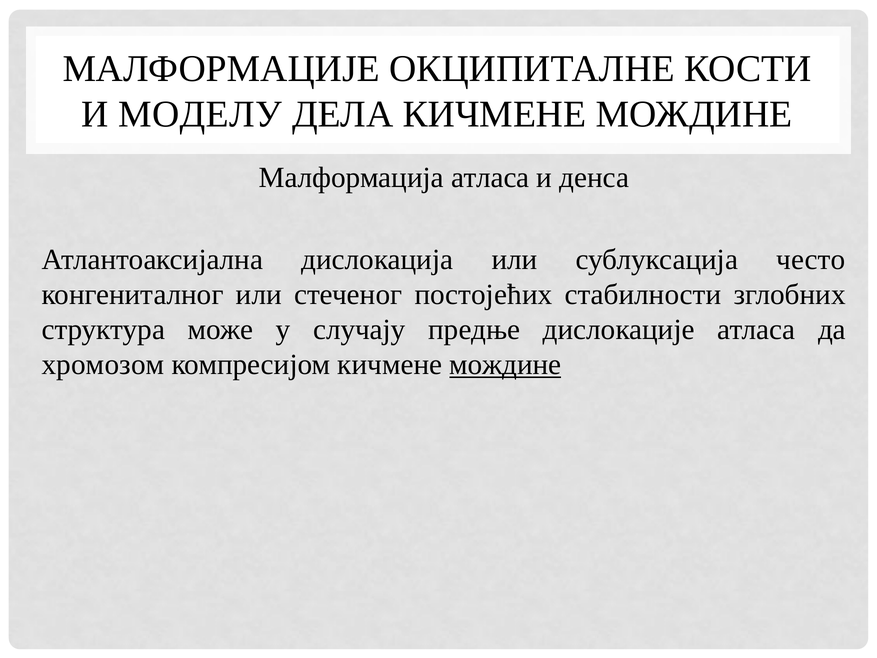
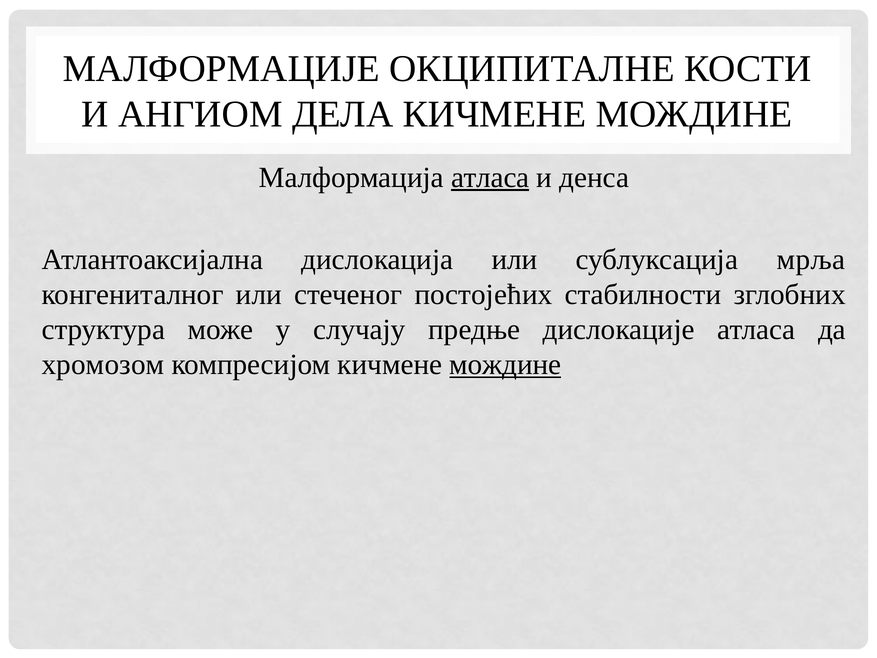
МОДЕЛУ: МОДЕЛУ -> АНГИОМ (200, 114)
атласа underline: none -> present (490, 177)
често: често -> мрља (811, 259)
